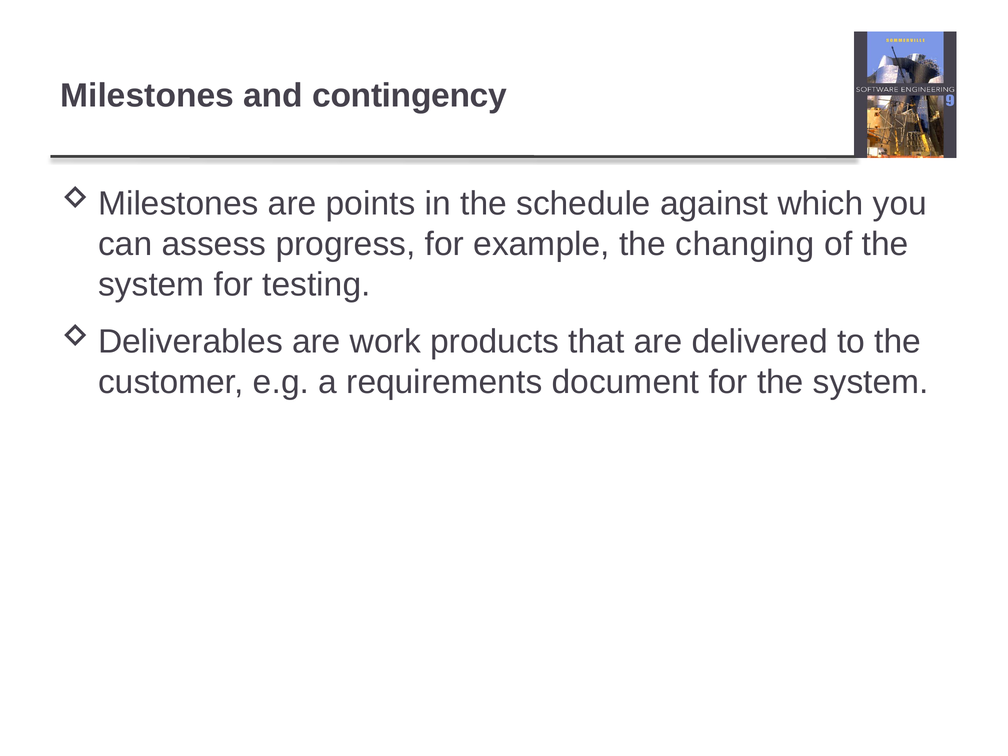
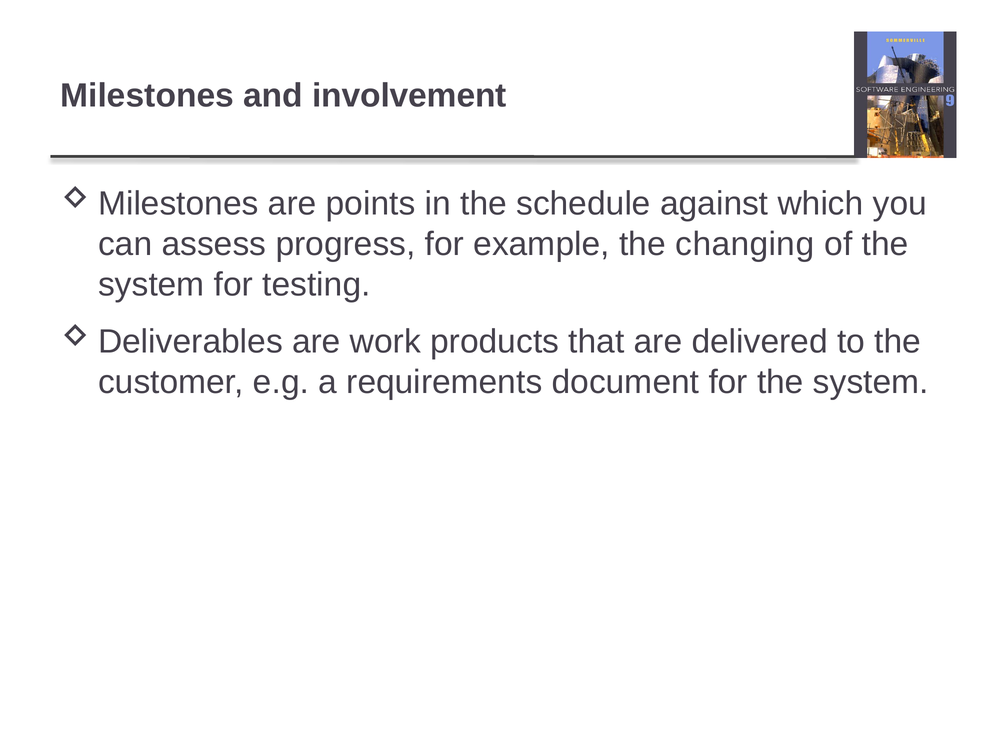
contingency: contingency -> involvement (409, 96)
